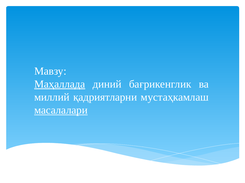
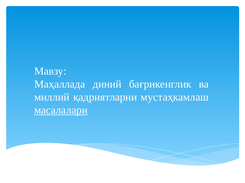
Маҳаллада underline: present -> none (60, 85)
